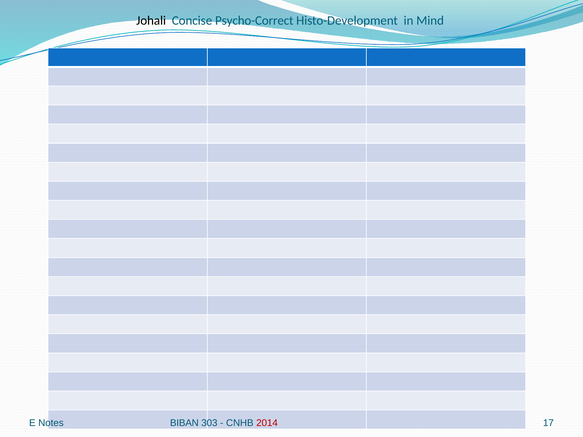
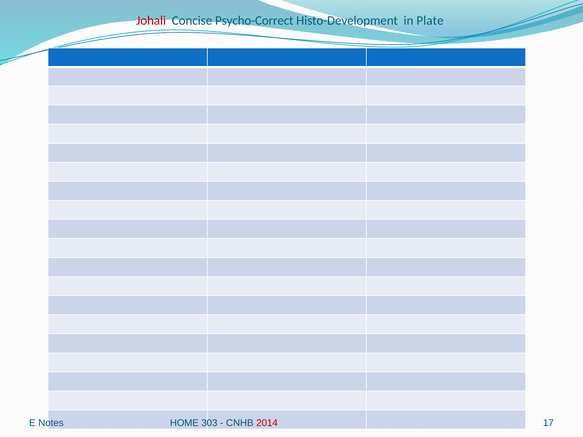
Johali colour: black -> red (151, 21)
Mind: Mind -> Plate (430, 21)
BIBAN: BIBAN -> HOME (184, 423)
